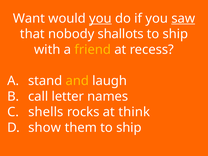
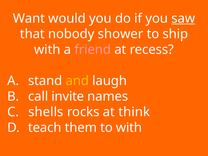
you underline: present -> none (100, 18)
shallots: shallots -> shower (121, 34)
friend colour: yellow -> pink (93, 50)
letter: letter -> invite (68, 96)
show: show -> teach (45, 128)
them to ship: ship -> with (129, 128)
